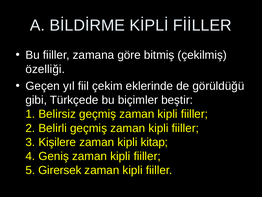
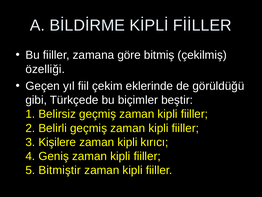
kitap: kitap -> kırıcı (154, 142)
Girersek: Girersek -> Bitmiştir (60, 170)
